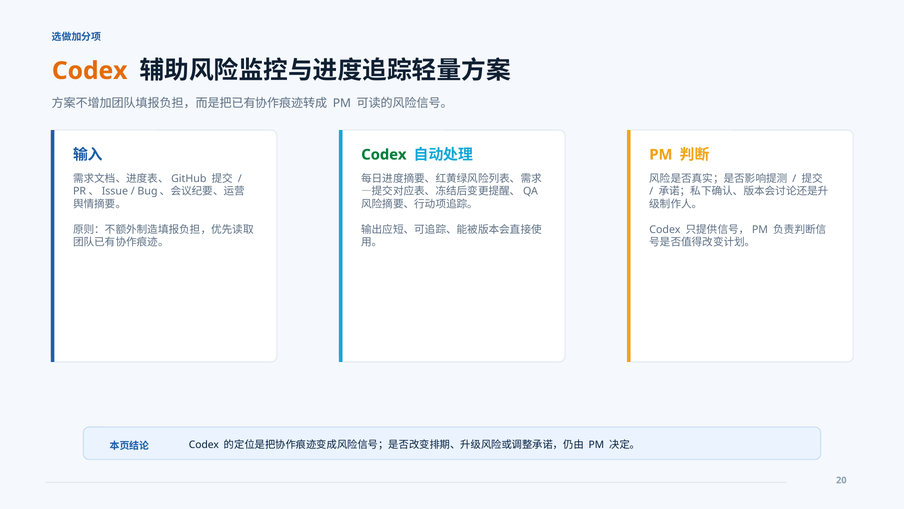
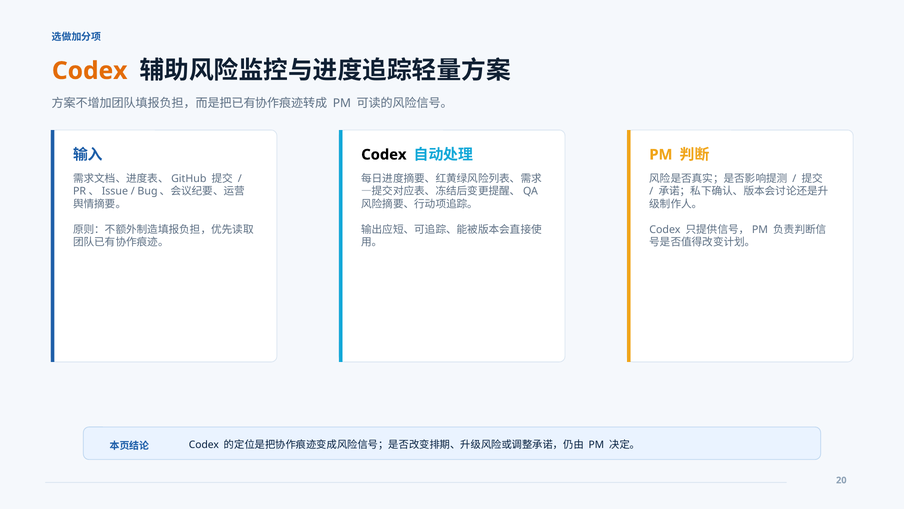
Codex colour: green -> black (384, 155)
